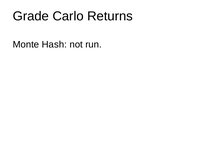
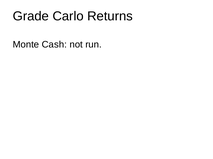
Hash: Hash -> Cash (54, 45)
